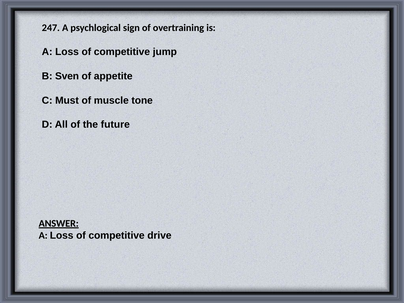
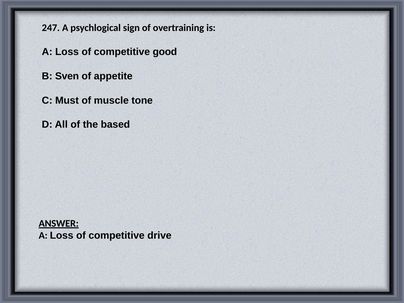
jump: jump -> good (165, 52)
future: future -> based (115, 125)
